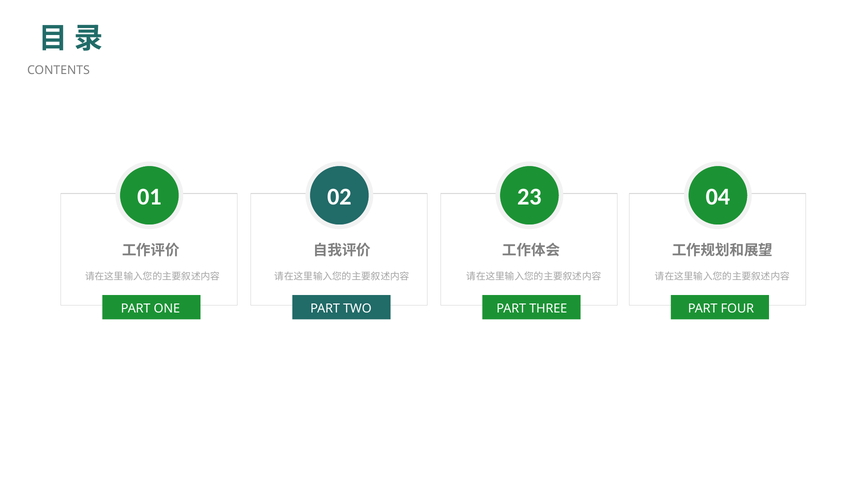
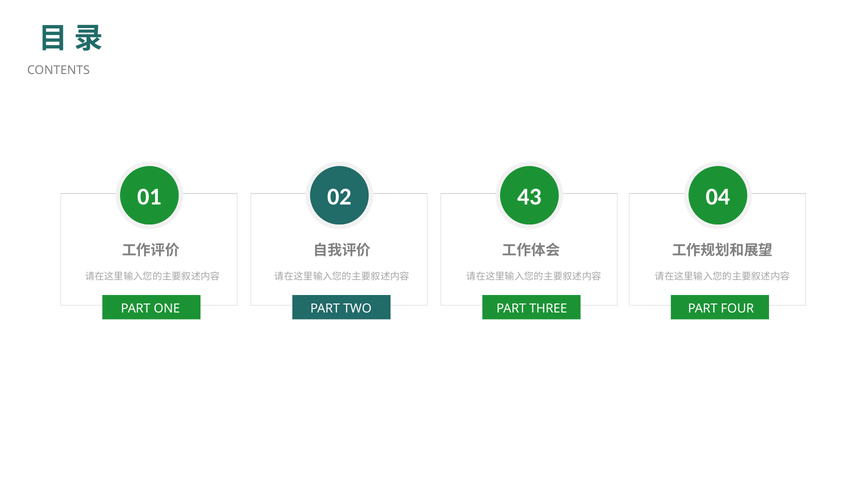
23: 23 -> 43 (529, 197)
